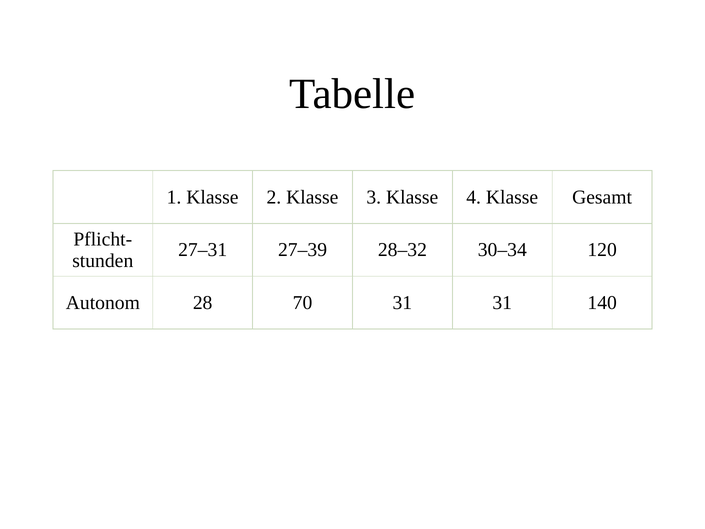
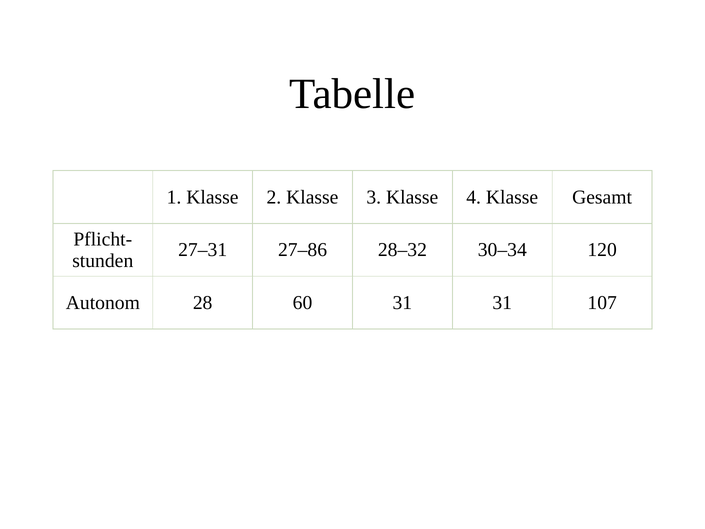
27–39: 27–39 -> 27–86 (303, 250)
70: 70 -> 60 (303, 303)
140: 140 -> 107 (602, 303)
